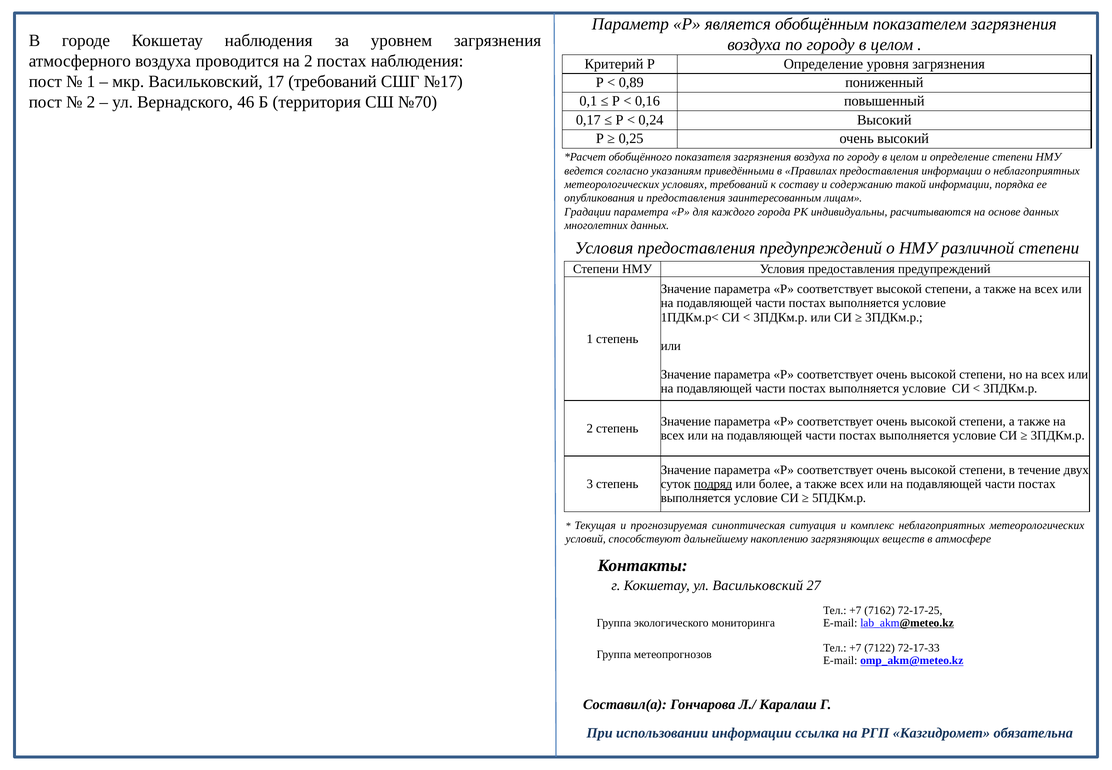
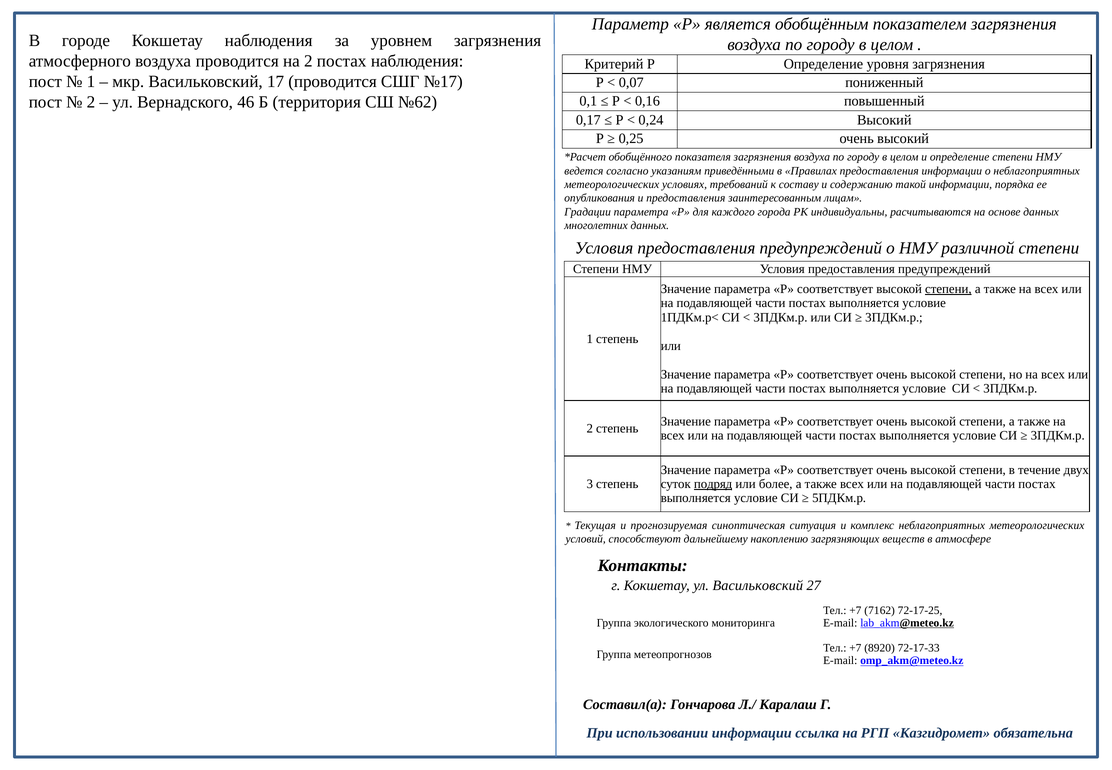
17 требований: требований -> проводится (333, 82)
0,89: 0,89 -> 0,07 (631, 83)
№70: №70 -> №62 (418, 102)
степени underline: none -> present (948, 289)
7122: 7122 -> 8920 (880, 648)
